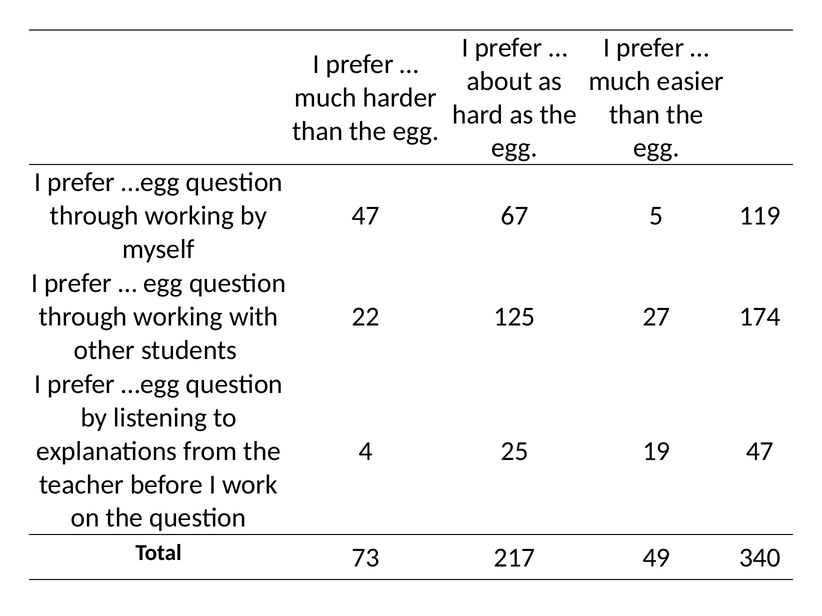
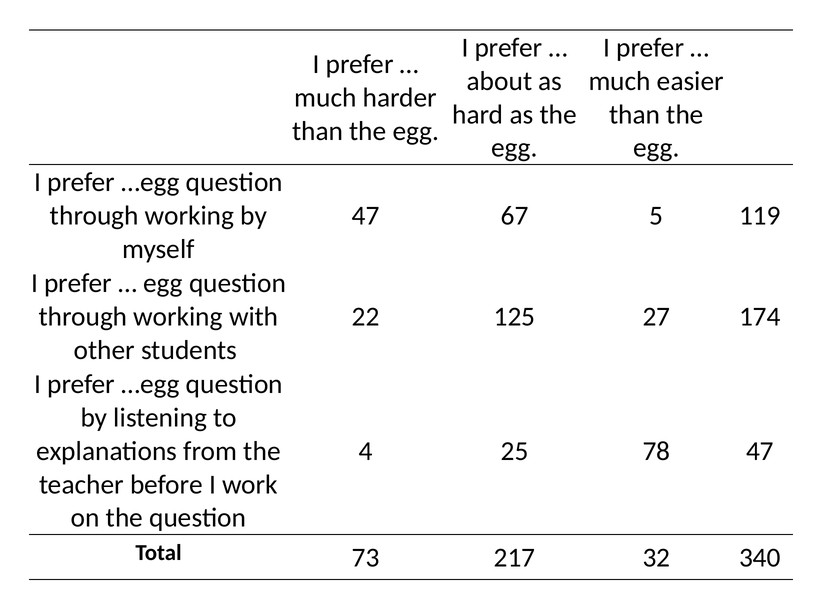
19: 19 -> 78 (656, 452)
49: 49 -> 32 (656, 558)
